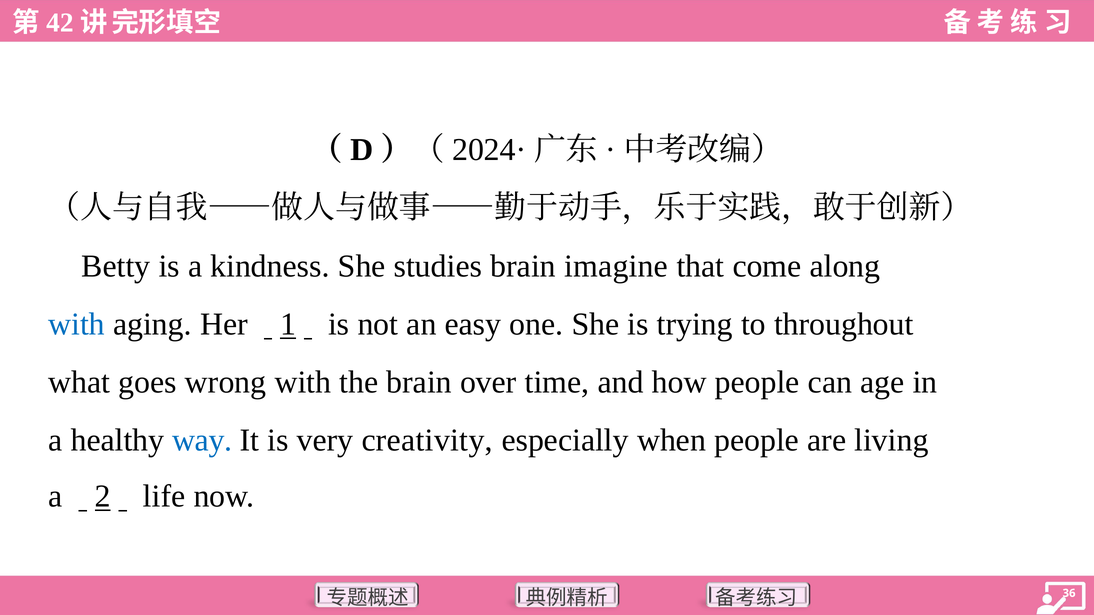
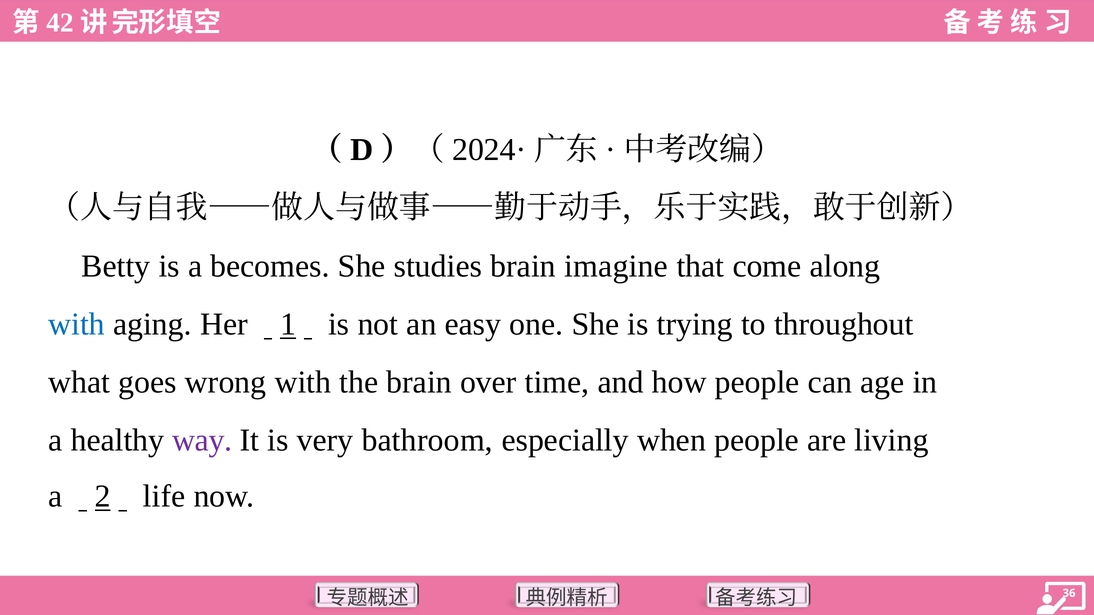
kindness: kindness -> becomes (270, 266)
way colour: blue -> purple (202, 441)
creativity: creativity -> bathroom (427, 441)
